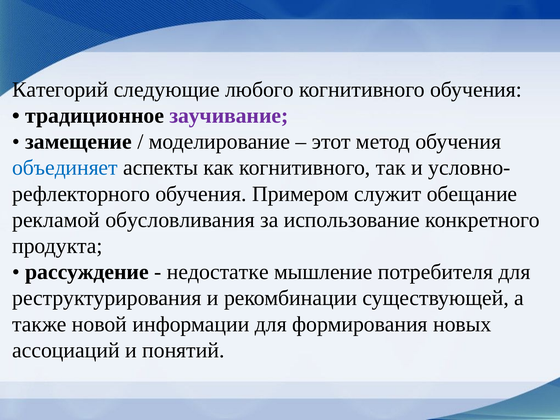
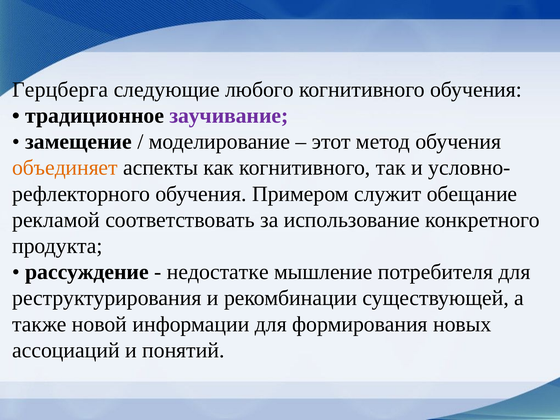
Категорий: Категорий -> Герцберга (60, 89)
объединяет colour: blue -> orange (65, 168)
обусловливания: обусловливания -> соответствовать (180, 220)
